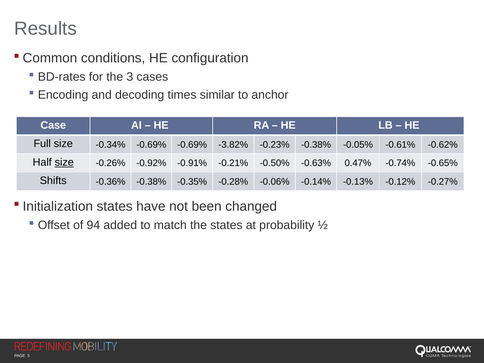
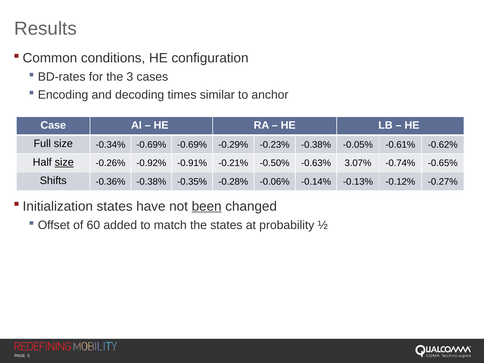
-3.82%: -3.82% -> -0.29% (233, 145)
0.47%: 0.47% -> 3.07% (358, 163)
been underline: none -> present (207, 206)
94: 94 -> 60 (93, 225)
